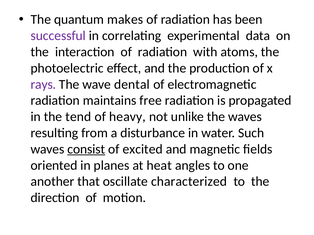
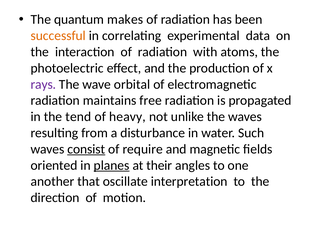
successful colour: purple -> orange (58, 36)
dental: dental -> orbital (132, 85)
excited: excited -> require (143, 149)
planes underline: none -> present (112, 166)
heat: heat -> their (159, 166)
characterized: characterized -> interpretation (189, 182)
